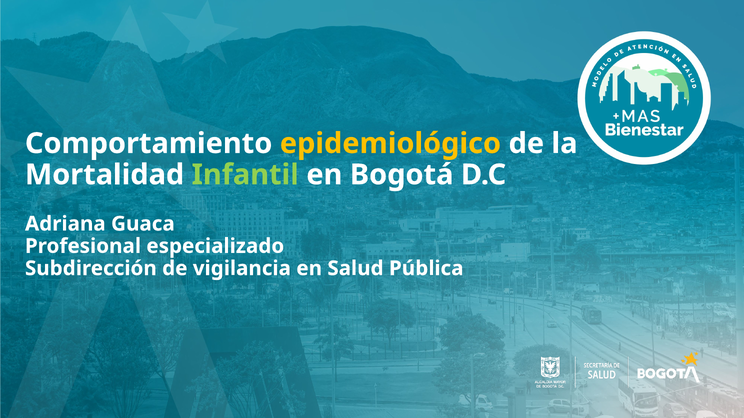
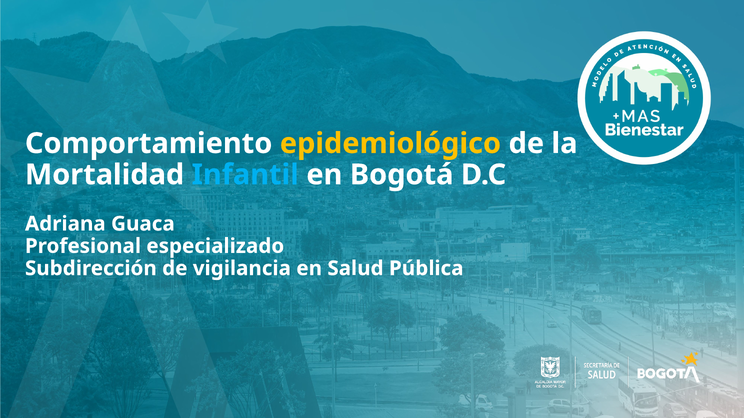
Infantil colour: light green -> light blue (245, 175)
